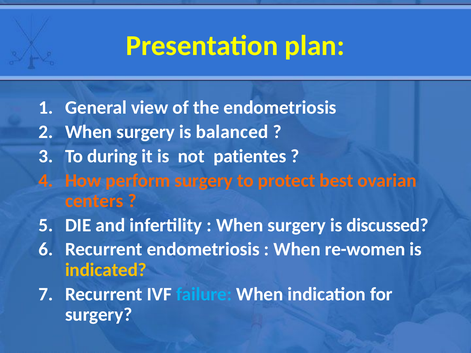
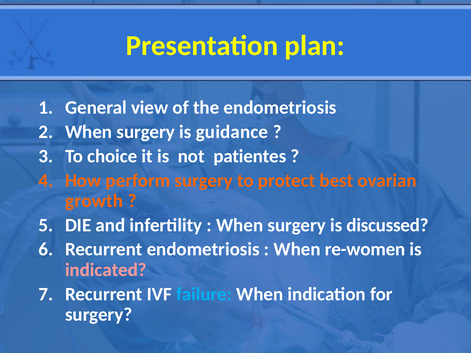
balanced: balanced -> guidance (232, 132)
during: during -> choice (112, 156)
centers: centers -> growth (94, 201)
indicated colour: yellow -> pink (106, 270)
